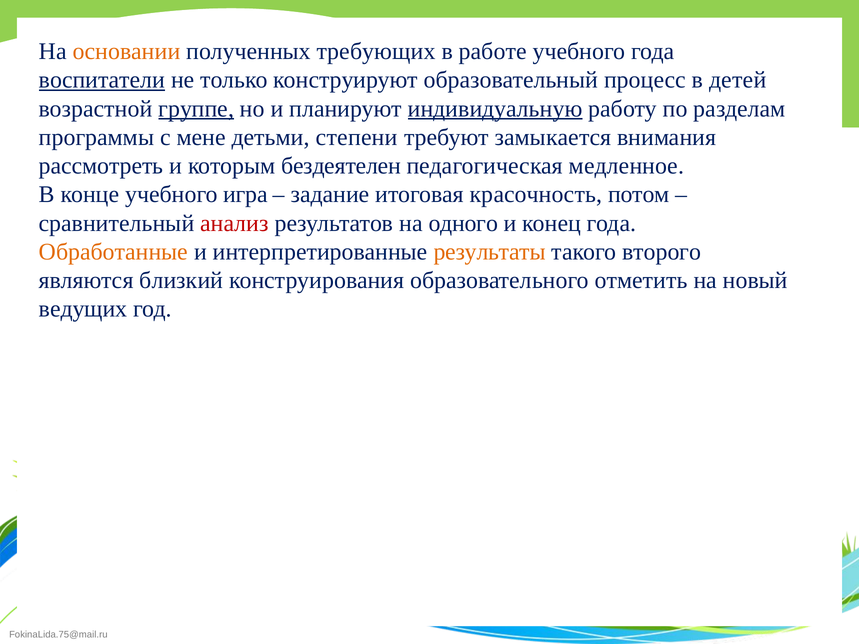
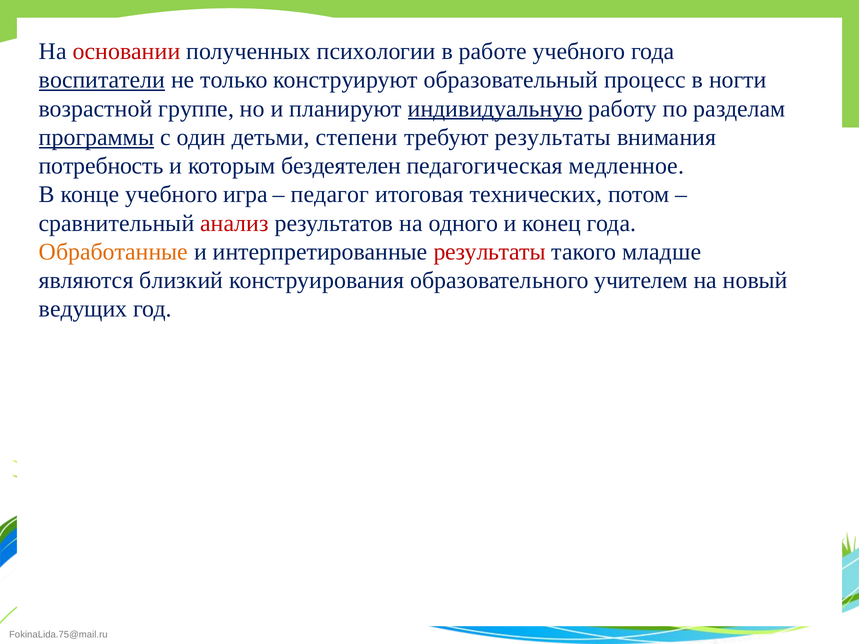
основании colour: orange -> red (126, 51)
требующих: требующих -> психологии (376, 51)
детей: детей -> ногти (738, 80)
группе underline: present -> none (196, 109)
программы underline: none -> present (96, 137)
мене: мене -> один (201, 137)
требуют замыкается: замыкается -> результаты (553, 137)
рассмотреть: рассмотреть -> потребность (101, 166)
задание: задание -> педагог (330, 195)
красочность: красочность -> технических (536, 195)
результаты colour: orange -> red (490, 252)
второго: второго -> младше (662, 252)
отметить: отметить -> учителем (641, 281)
